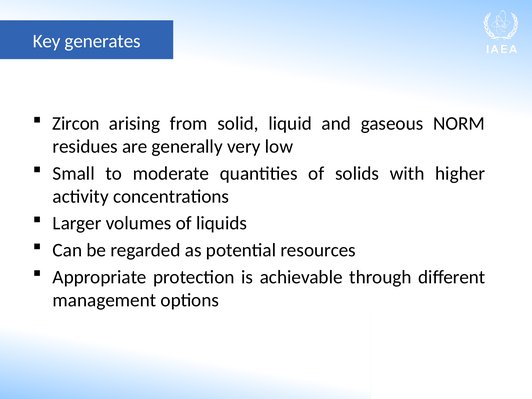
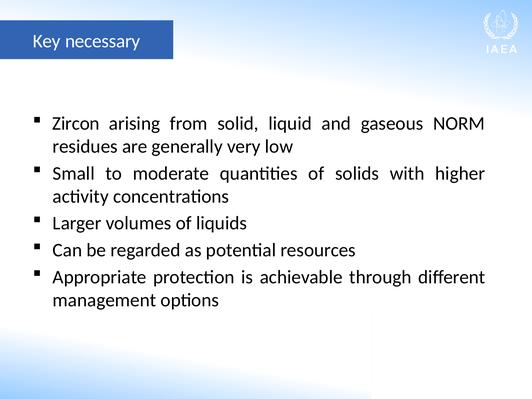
generates: generates -> necessary (103, 41)
